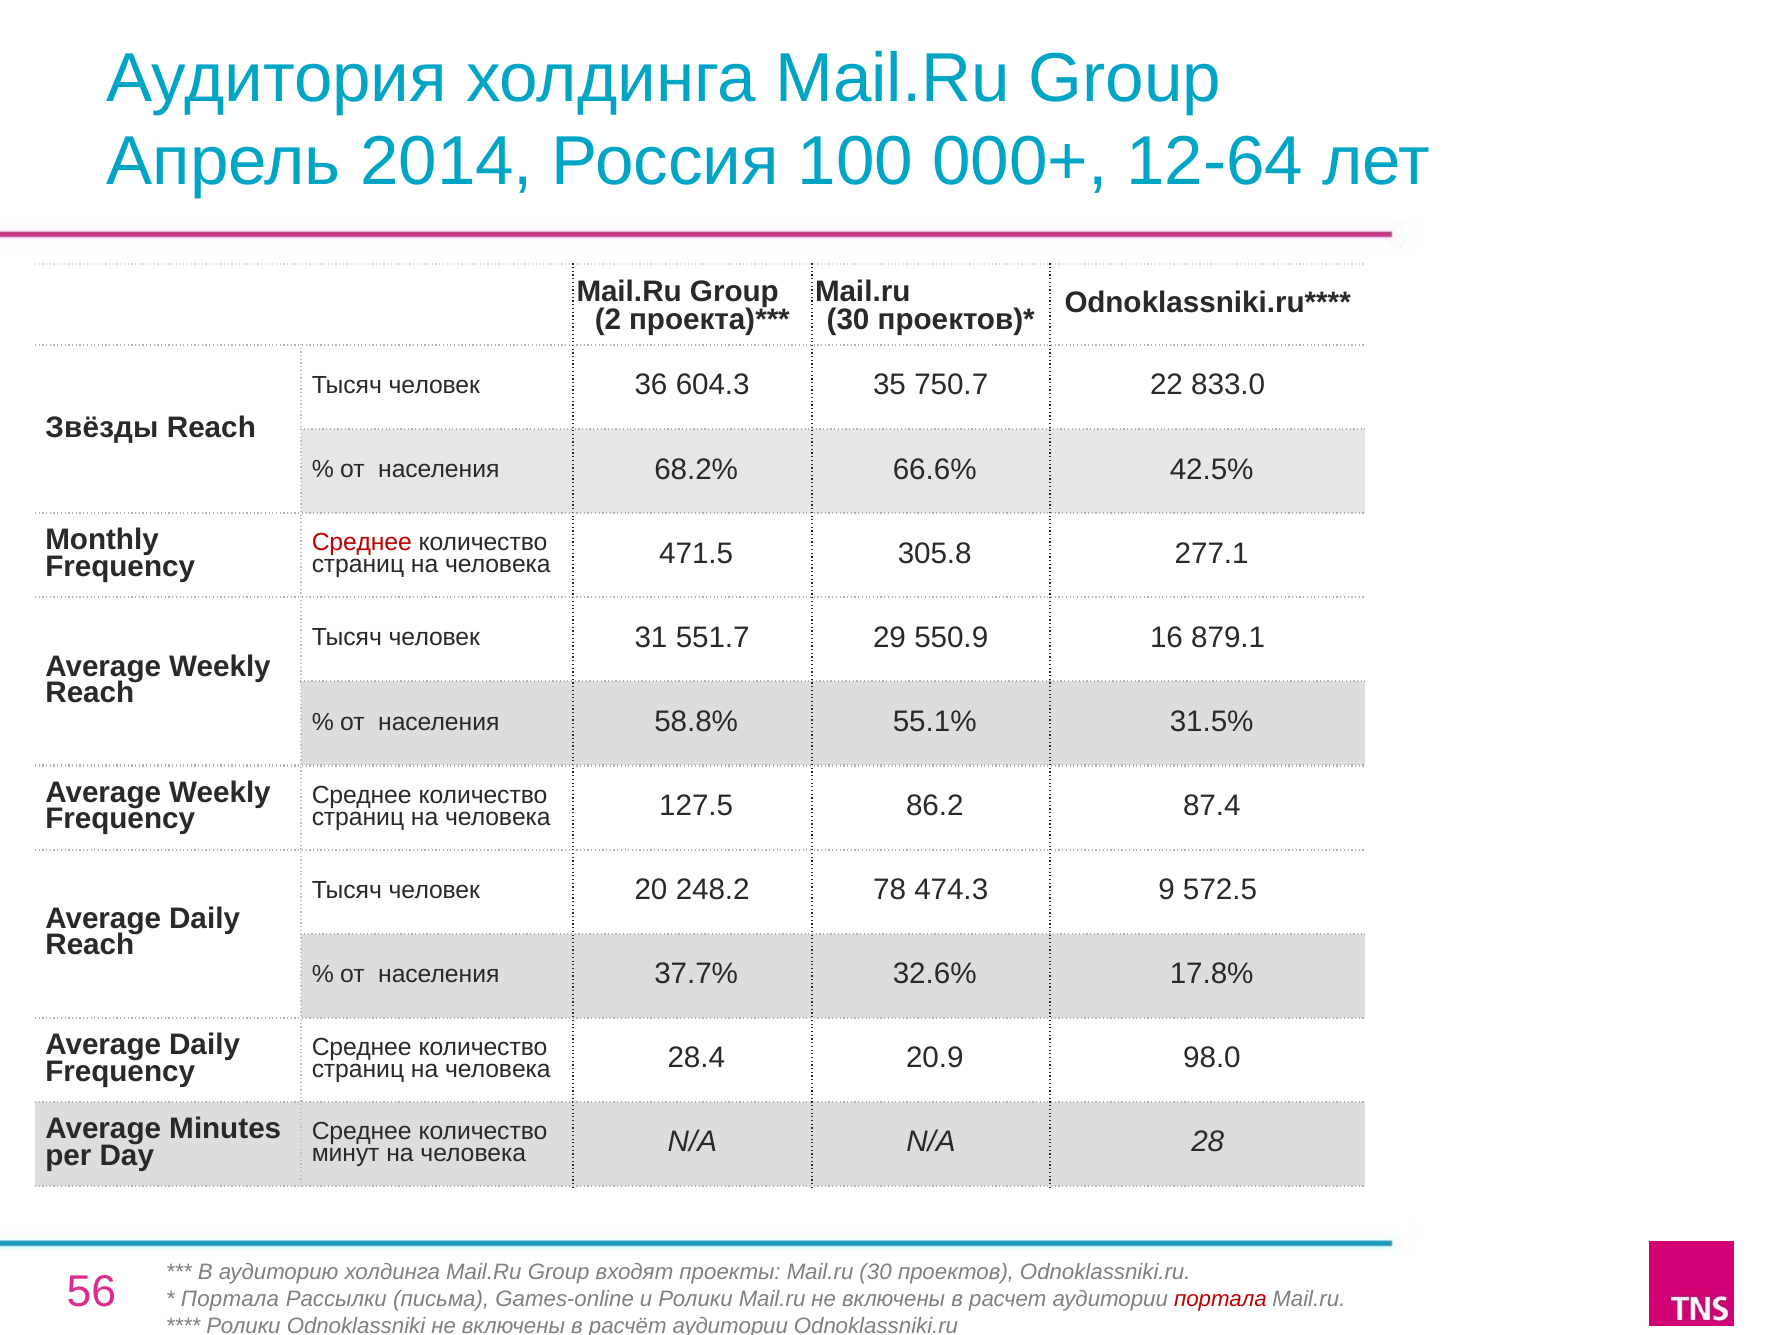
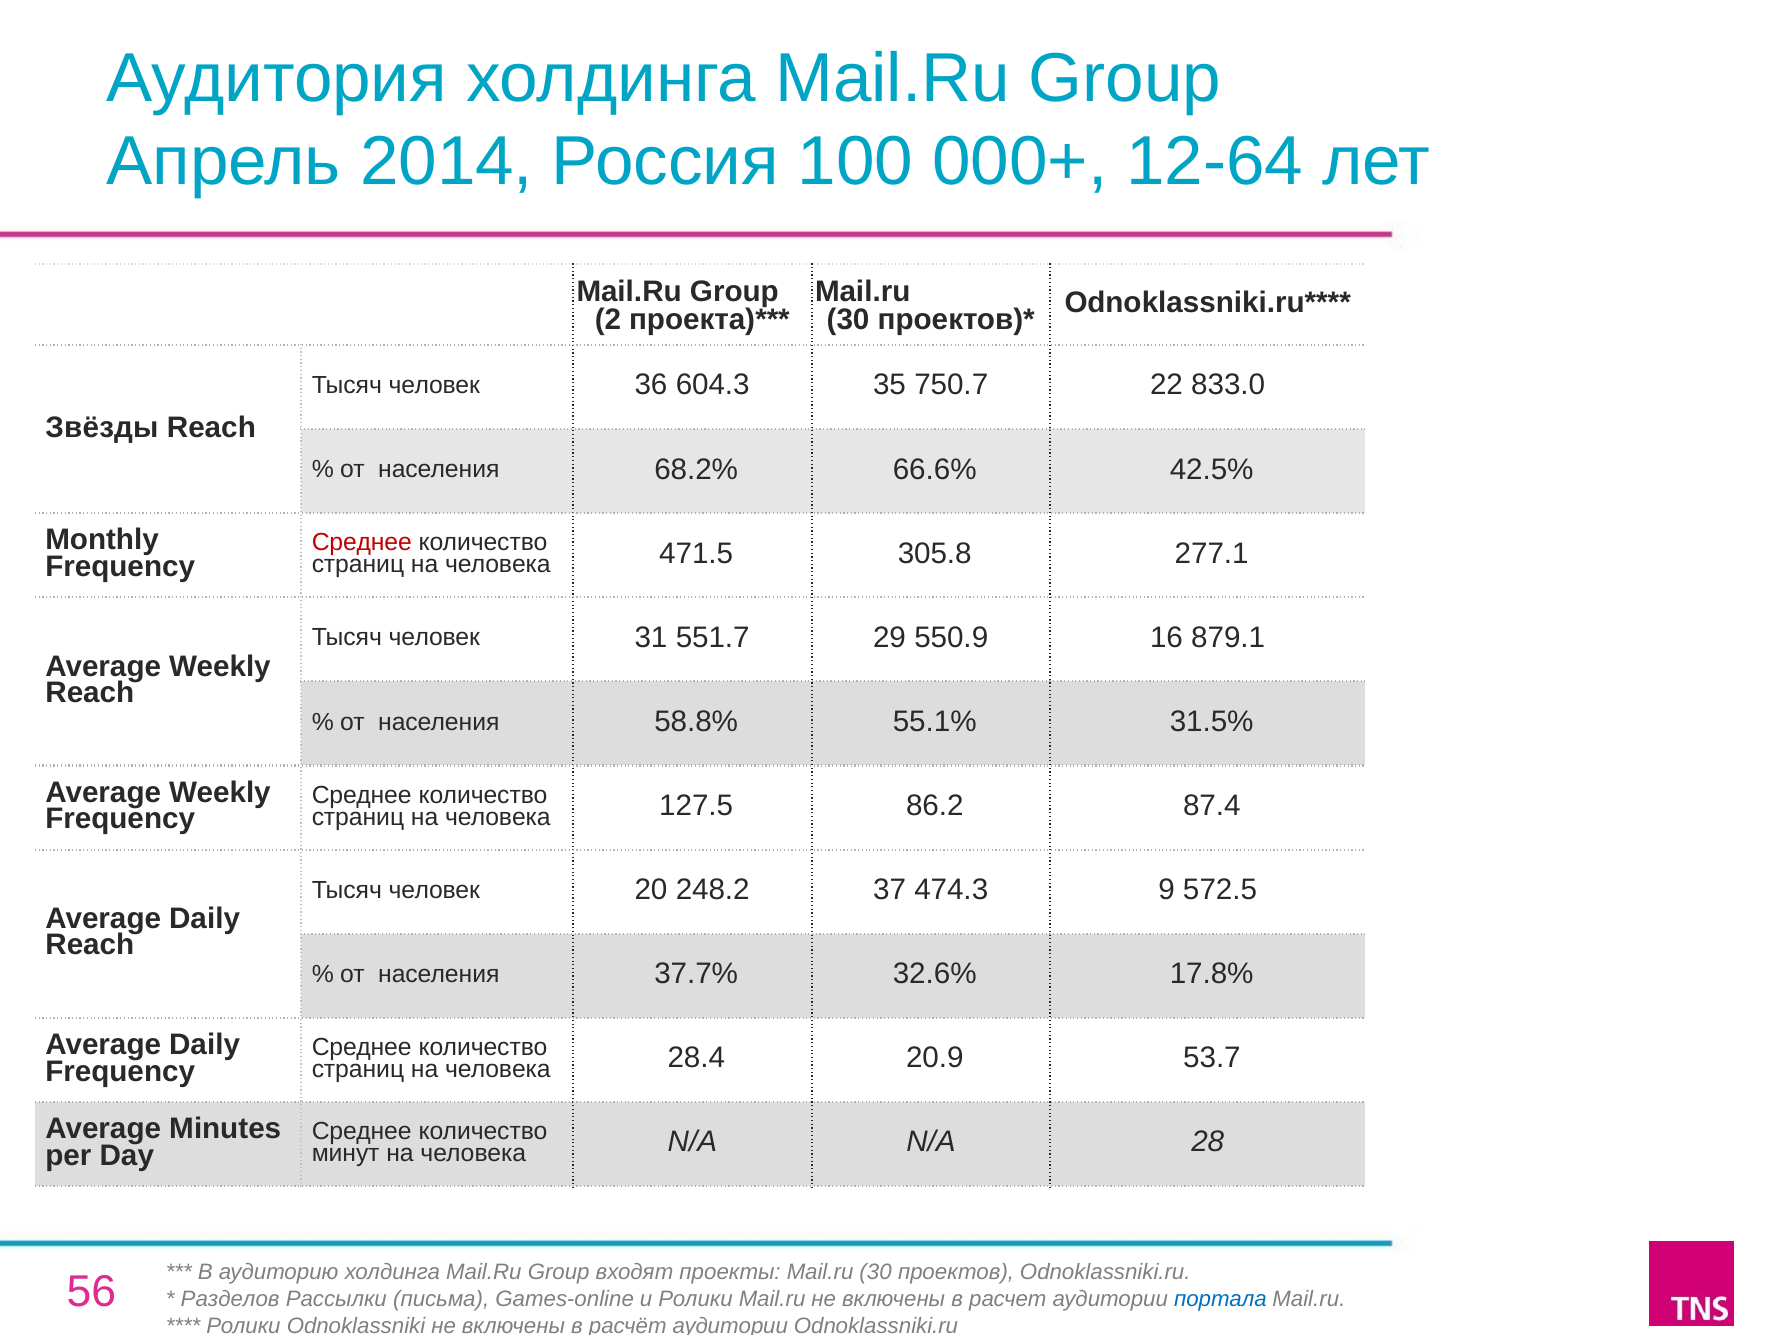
78: 78 -> 37 (890, 890)
98.0: 98.0 -> 53.7 (1212, 1058)
Портала: Портала -> Разделов (230, 1299)
портала colour: red -> blue (1220, 1299)
